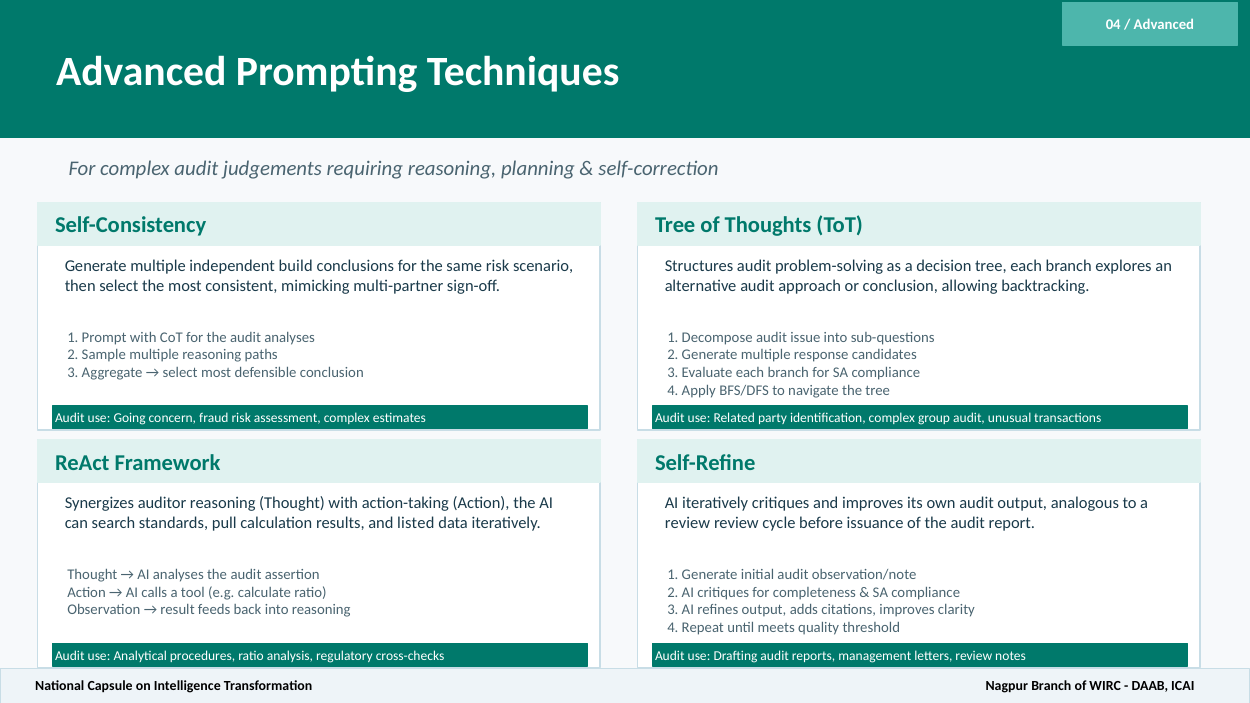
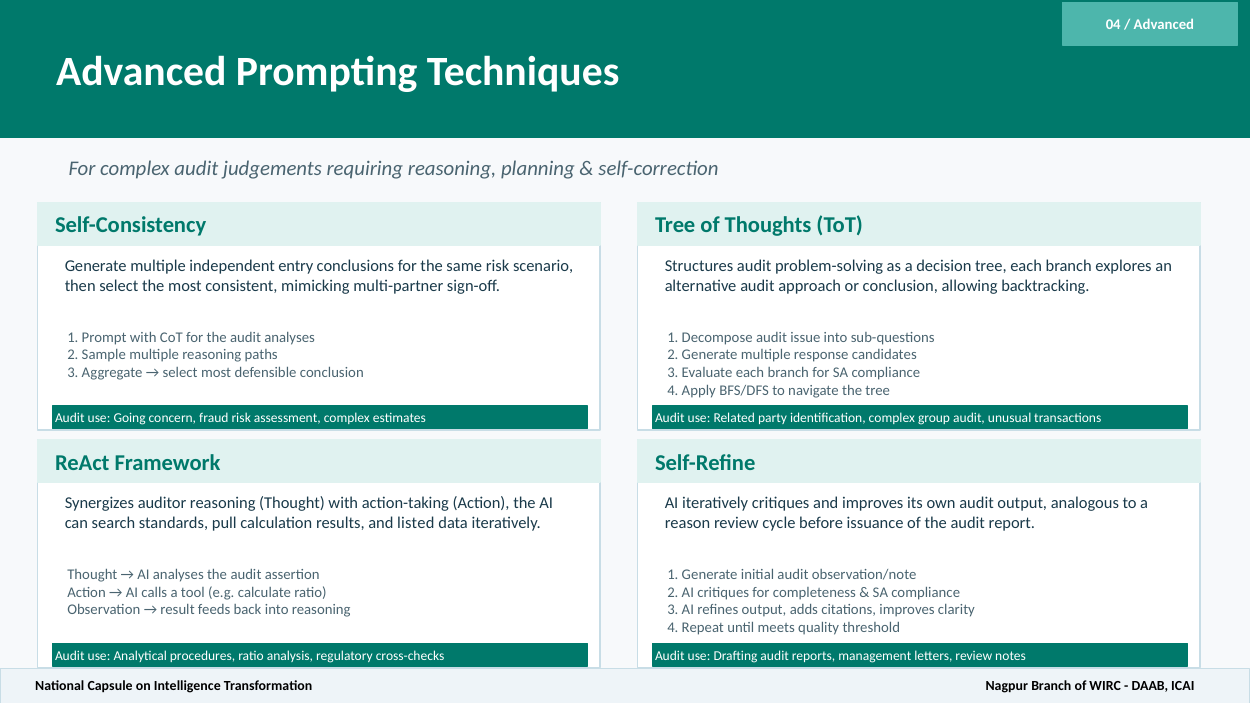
build: build -> entry (296, 266)
review: review -> reason (688, 523)
